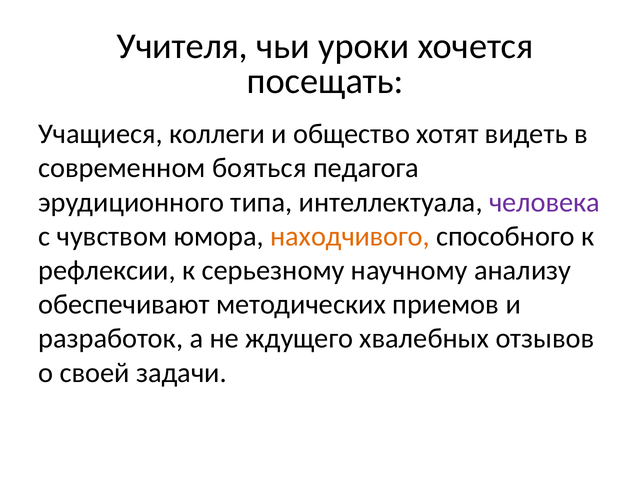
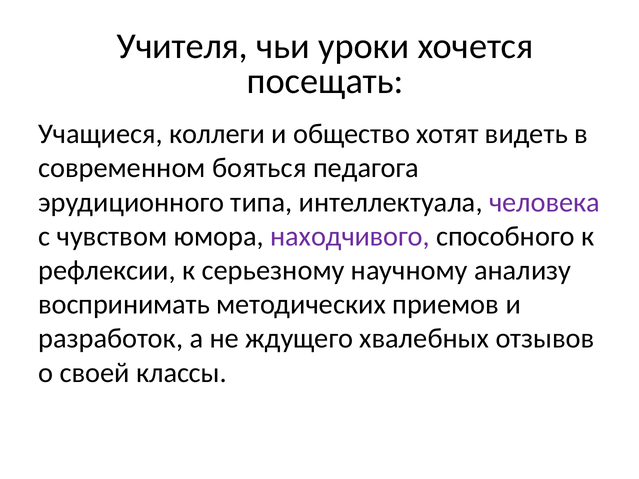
находчивого colour: orange -> purple (350, 236)
обеспечивают: обеспечивают -> воспринимать (124, 305)
задачи: задачи -> классы (181, 373)
